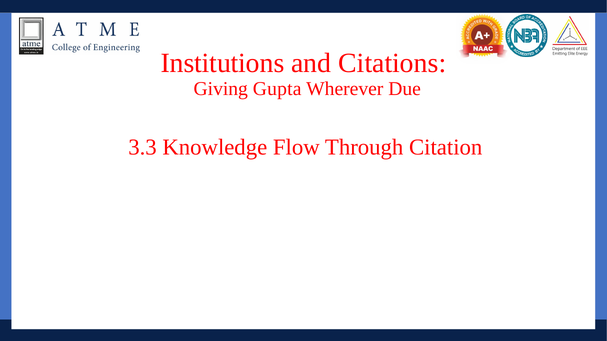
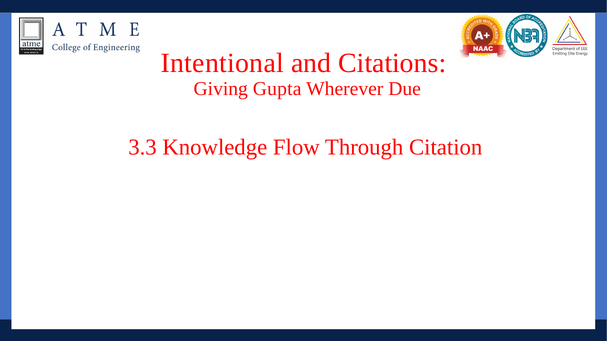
Institutions: Institutions -> Intentional (222, 63)
